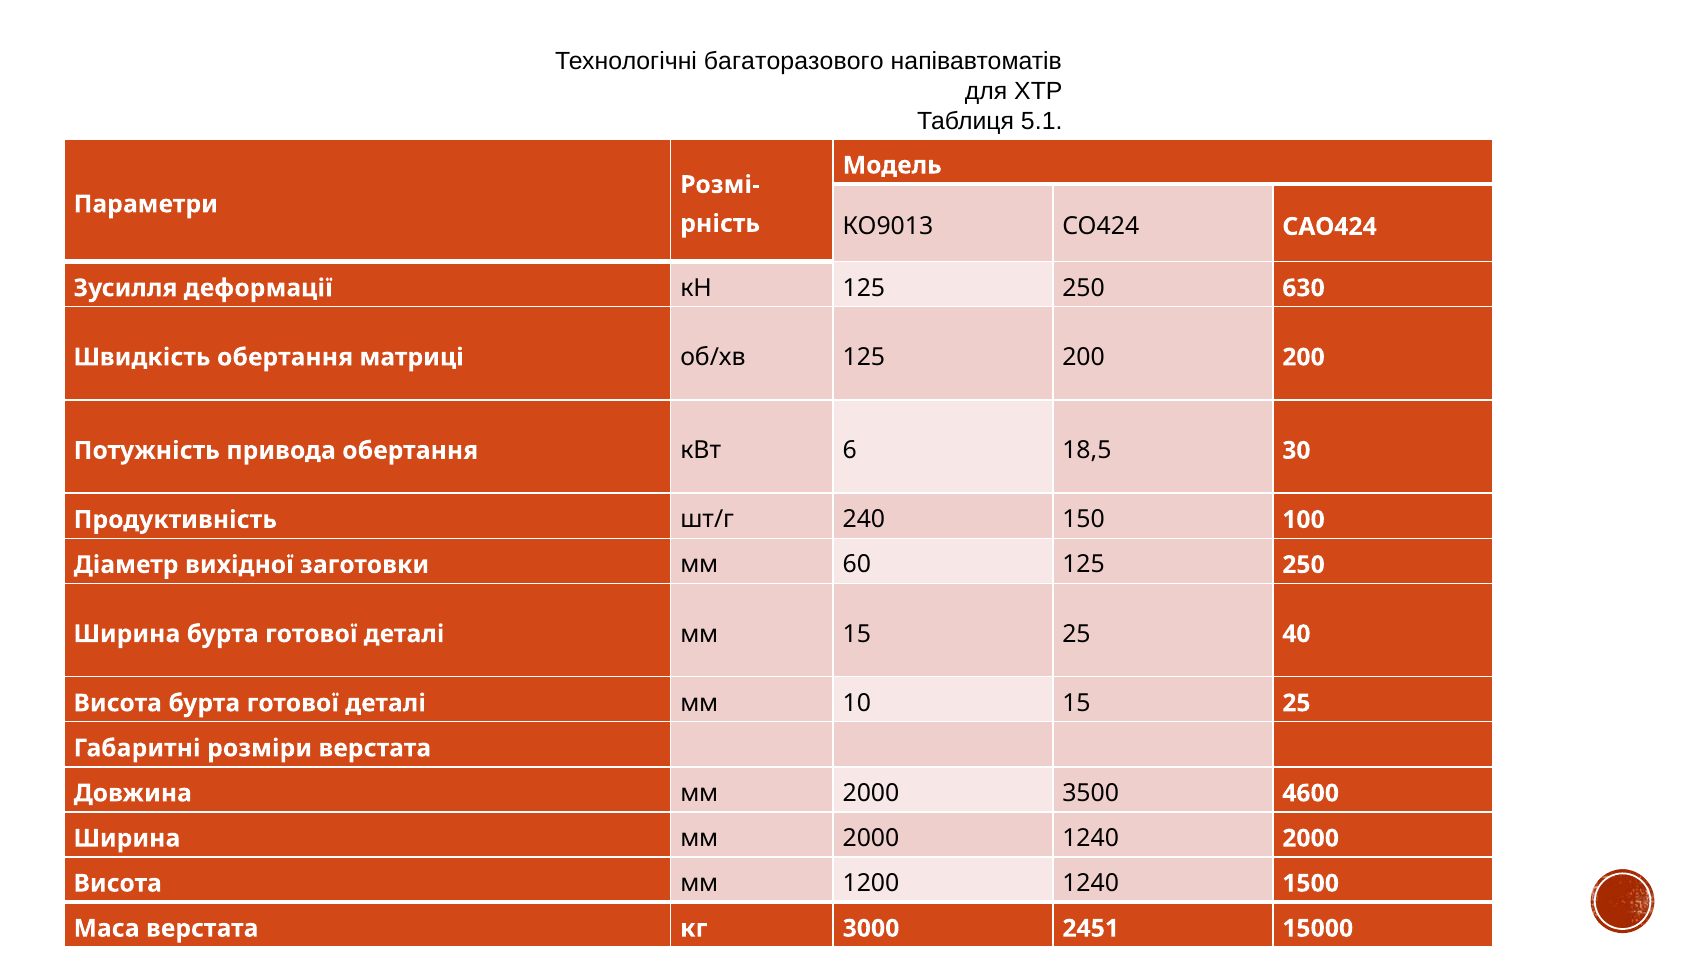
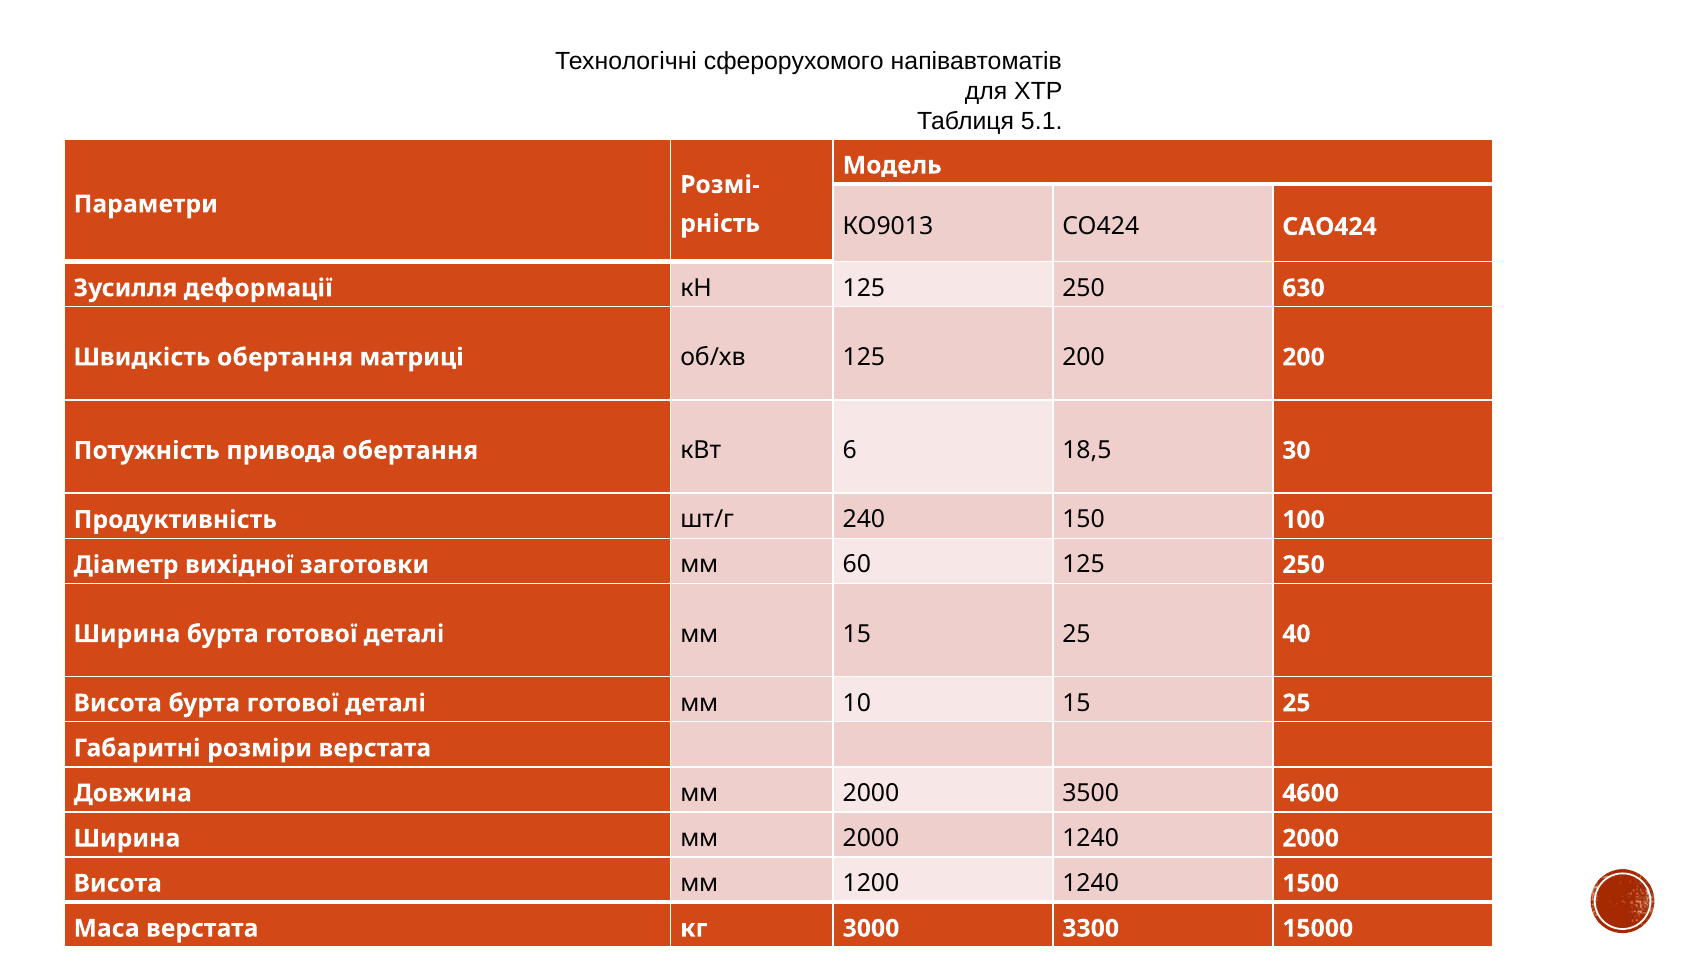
багаторазового: багаторазового -> сферорухомого (794, 62)
2451: 2451 -> 3300 (1091, 928)
